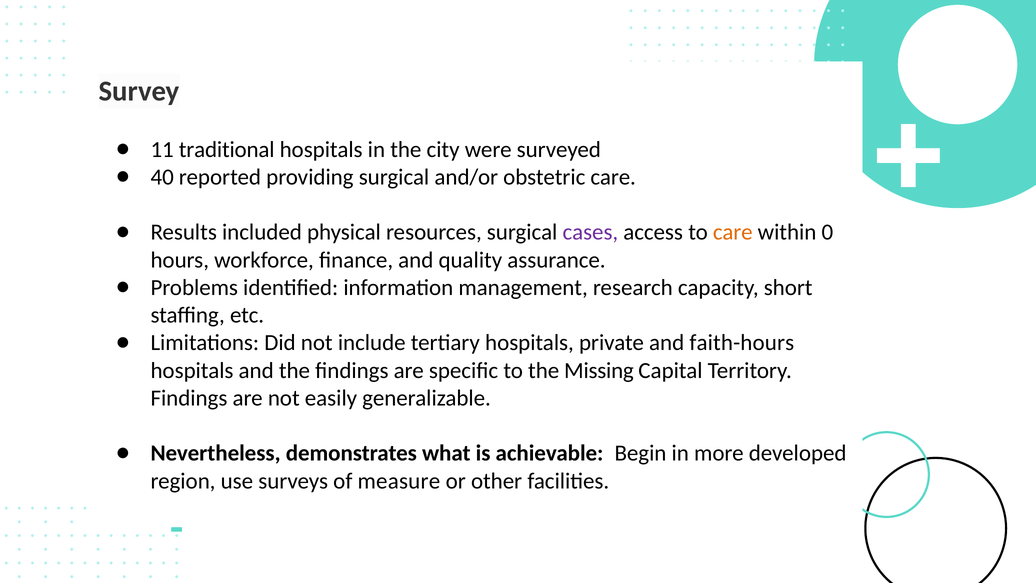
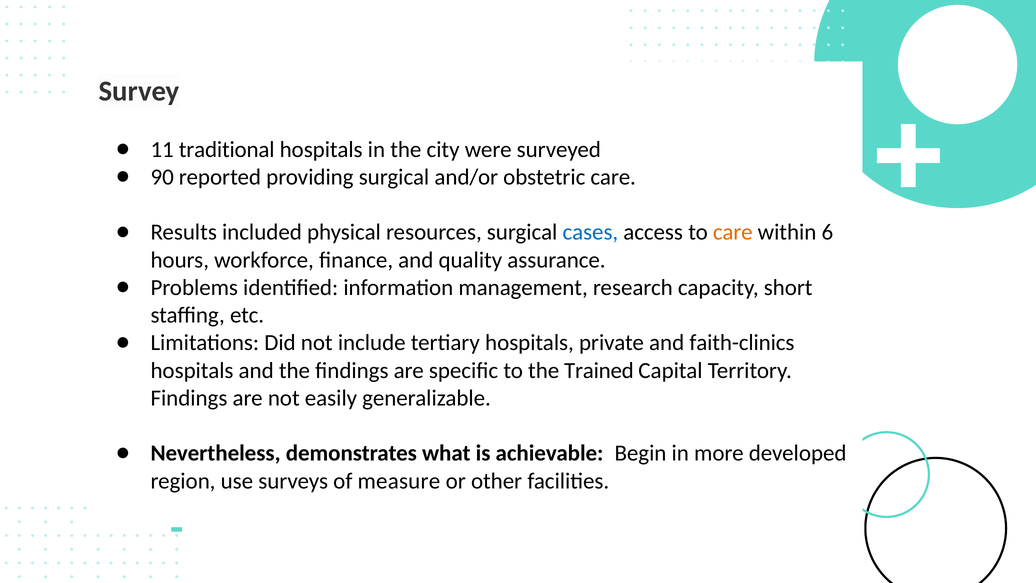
40: 40 -> 90 (162, 177)
cases colour: purple -> blue (590, 232)
0: 0 -> 6 (827, 232)
faith-hours: faith-hours -> faith-clinics (742, 343)
Missing: Missing -> Trained (599, 370)
